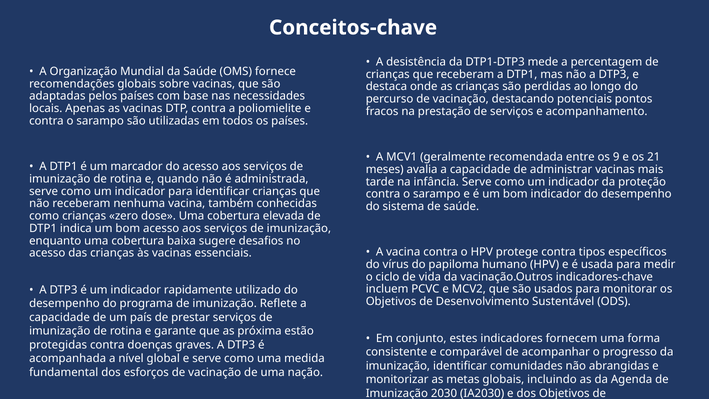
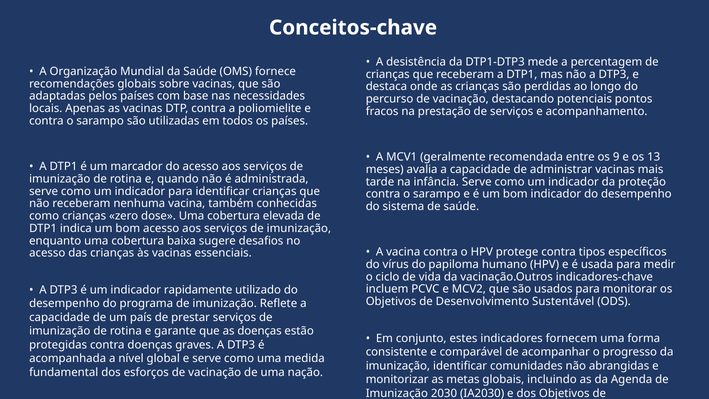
21: 21 -> 13 (654, 157)
as próxima: próxima -> doenças (260, 331)
